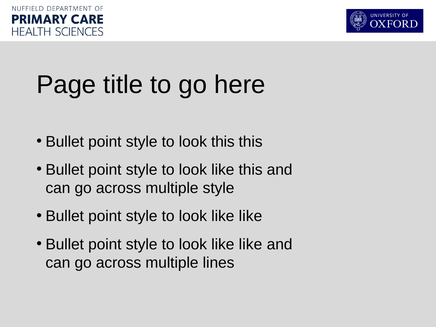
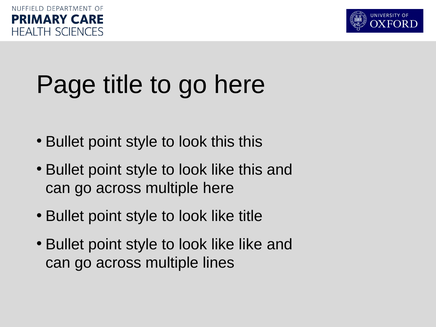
multiple style: style -> here (218, 188)
like: like -> title (251, 216)
